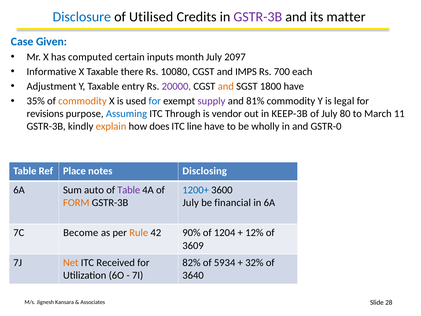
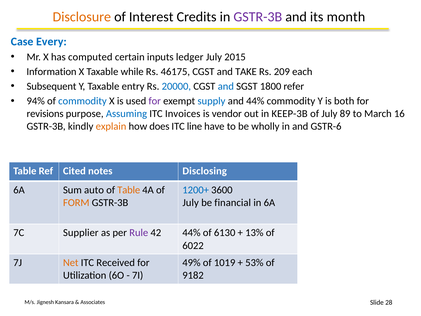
Disclosure colour: blue -> orange (82, 17)
Utilised: Utilised -> Interest (151, 17)
matter: matter -> month (346, 17)
Given: Given -> Every (51, 42)
month: month -> ledger (190, 57)
2097: 2097 -> 2015 (235, 57)
Informative: Informative -> Information (52, 72)
there: there -> while (132, 72)
10080: 10080 -> 46175 (175, 72)
IMPS: IMPS -> TAKE (246, 72)
700: 700 -> 209 (282, 72)
Adjustment: Adjustment -> Subsequent (52, 86)
20000 colour: purple -> blue (176, 86)
and colour: orange -> blue (226, 86)
1800 have: have -> refer (294, 86)
35%: 35% -> 94% (36, 101)
commodity colour: orange -> blue (82, 101)
for colour: blue -> purple (155, 101)
supply colour: purple -> blue (211, 101)
and 81%: 81% -> 44% (255, 101)
legal: legal -> both (344, 101)
Through: Through -> Invoices (183, 114)
80: 80 -> 89 (345, 114)
11: 11 -> 16 (399, 114)
GSTR-0: GSTR-0 -> GSTR-6 (326, 126)
Place: Place -> Cited (74, 171)
Table colour: purple -> orange (129, 190)
Become: Become -> Supplier (81, 233)
Rule colour: orange -> purple (139, 233)
42 90%: 90% -> 44% (191, 233)
1204: 1204 -> 6130 (225, 233)
12%: 12% -> 13% (254, 233)
3609: 3609 -> 6022 (193, 245)
82%: 82% -> 49% (191, 262)
5934: 5934 -> 1019 (225, 262)
32%: 32% -> 53% (254, 262)
3640: 3640 -> 9182 (193, 275)
